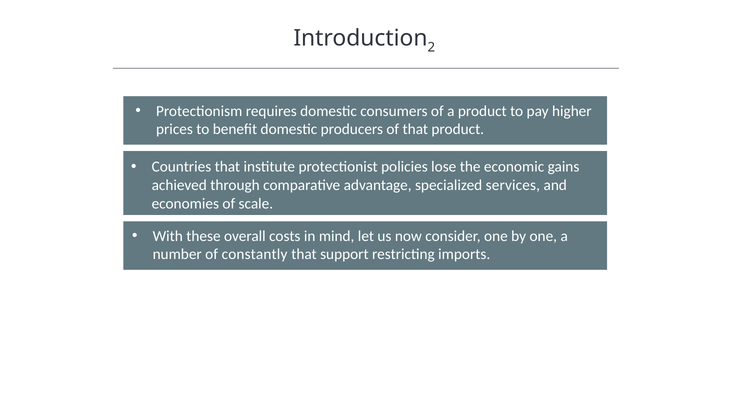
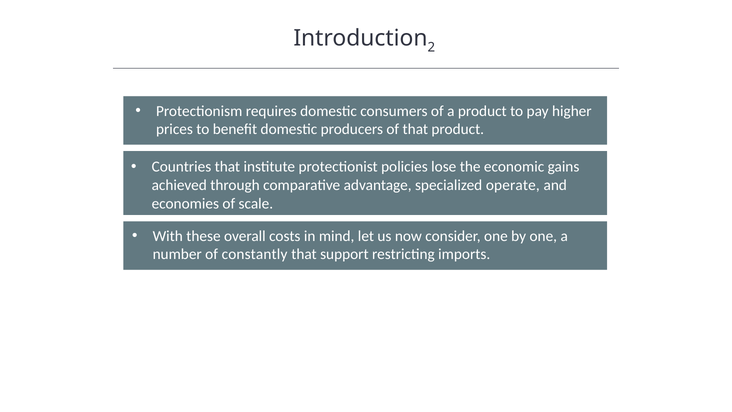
services: services -> operate (513, 185)
